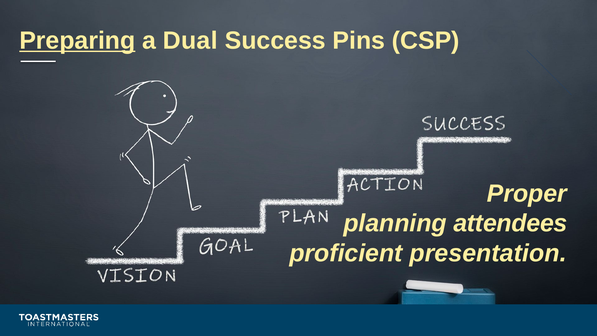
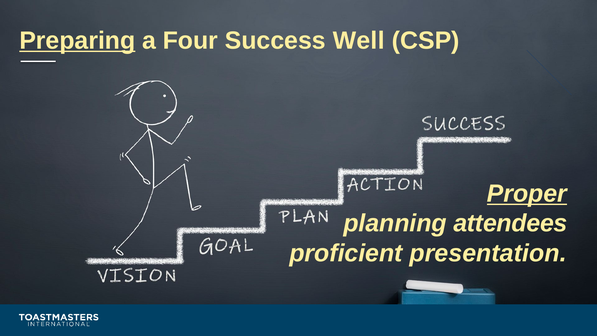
Dual: Dual -> Four (190, 41)
Pins: Pins -> Well (359, 41)
Proper underline: none -> present (527, 193)
